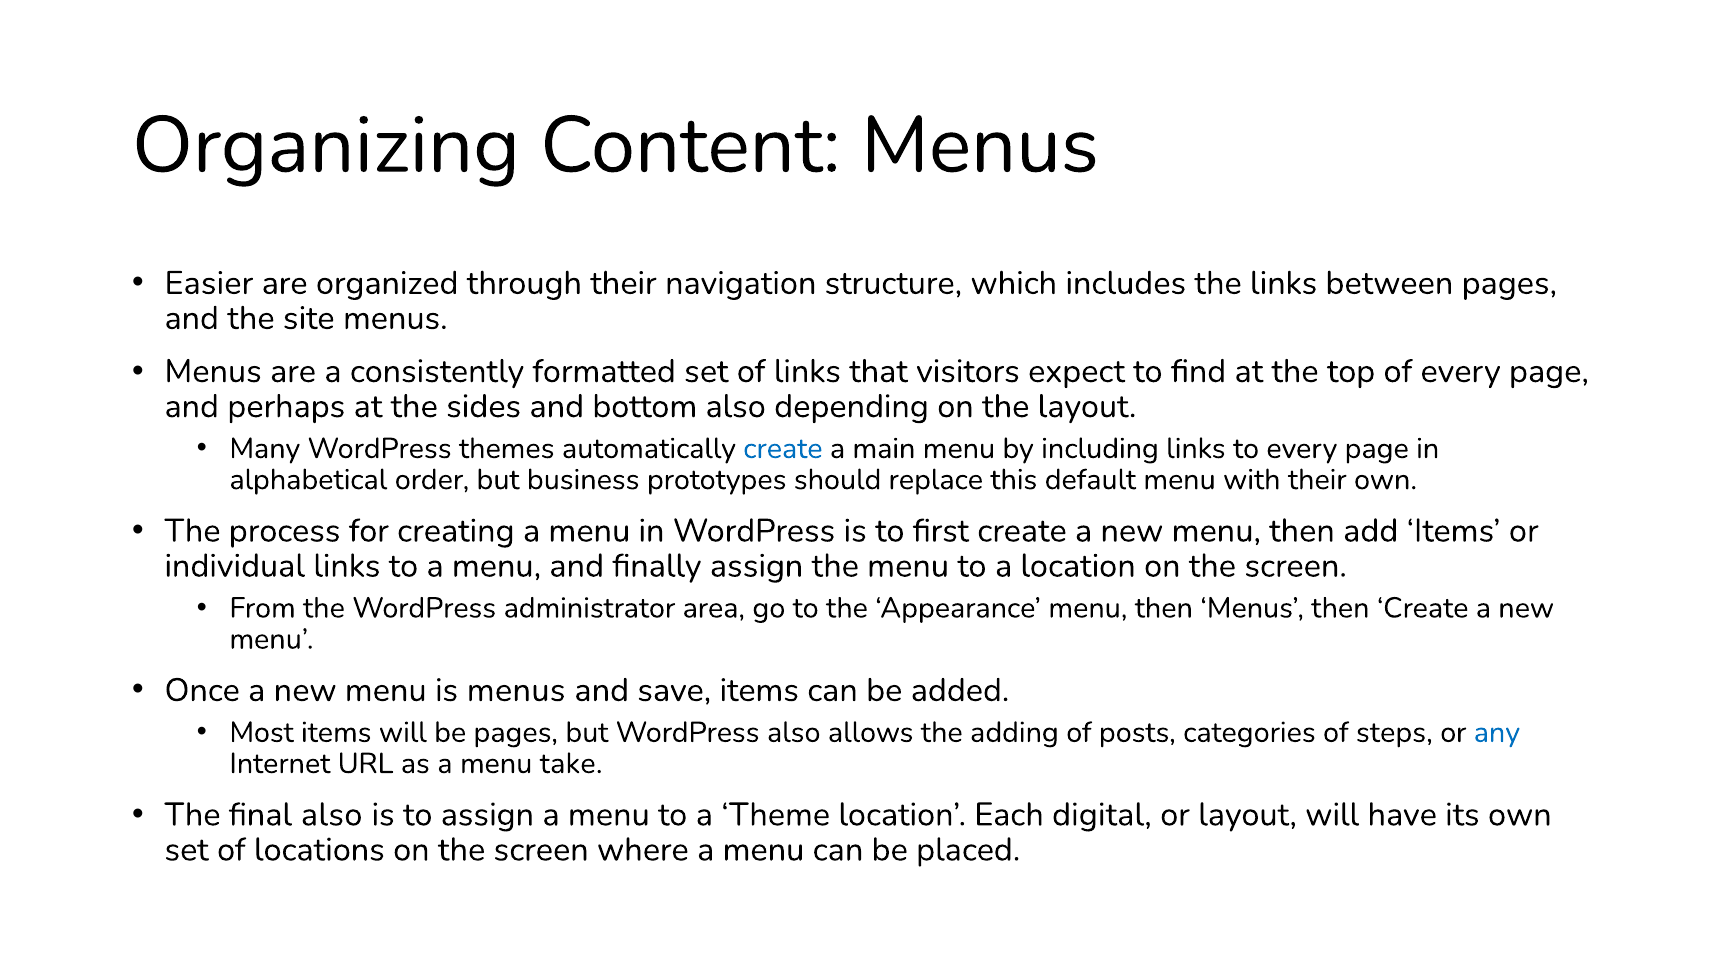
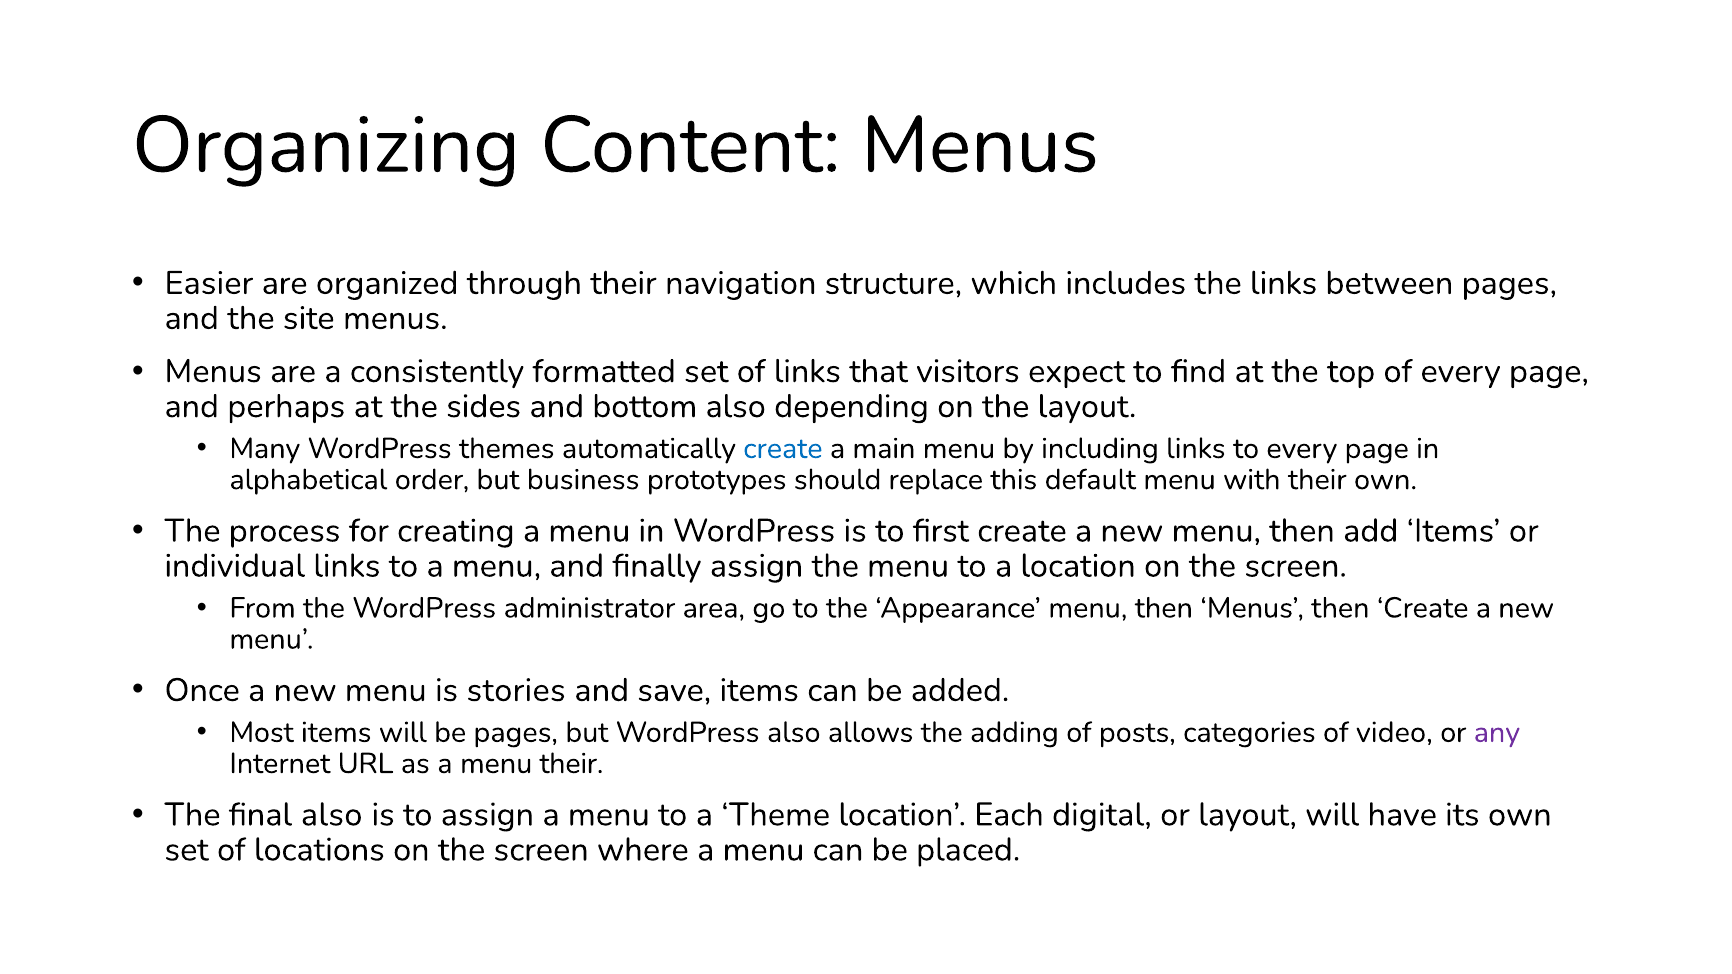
is menus: menus -> stories (516, 690)
steps: steps -> video (1394, 733)
any colour: blue -> purple (1497, 733)
menu take: take -> their (571, 764)
